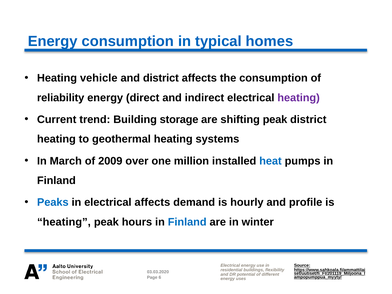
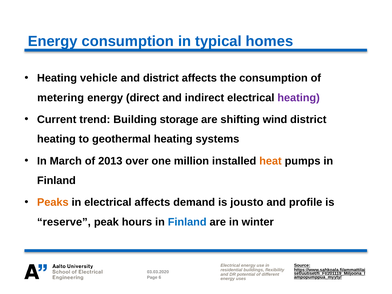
reliability: reliability -> metering (61, 98)
shifting peak: peak -> wind (275, 119)
2009: 2009 -> 2013 (110, 161)
heat colour: blue -> orange (270, 161)
Peaks colour: blue -> orange (53, 202)
hourly: hourly -> jousto (247, 202)
heating: heating -> reserve (64, 222)
